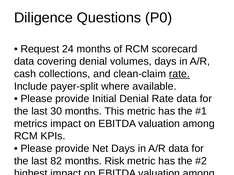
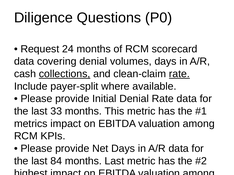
collections underline: none -> present (65, 74)
30: 30 -> 33 (56, 111)
82: 82 -> 84 (56, 161)
months Risk: Risk -> Last (114, 161)
